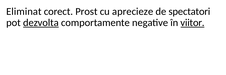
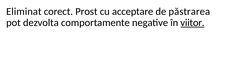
aprecieze: aprecieze -> acceptare (133, 11)
spectatori: spectatori -> păstrarea (189, 11)
dezvolta underline: present -> none (41, 23)
